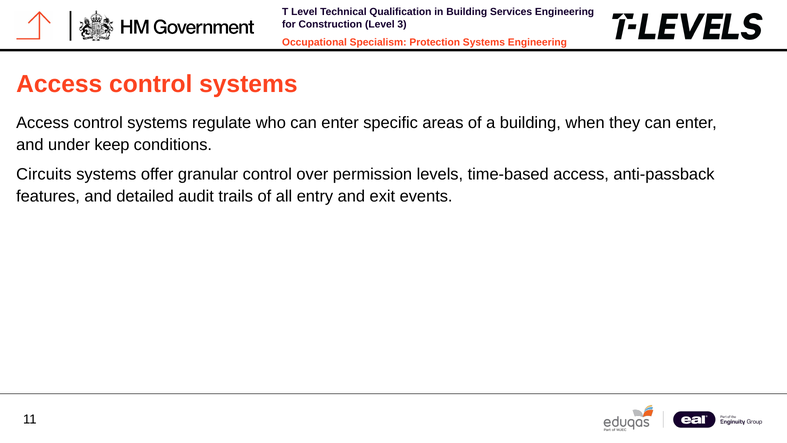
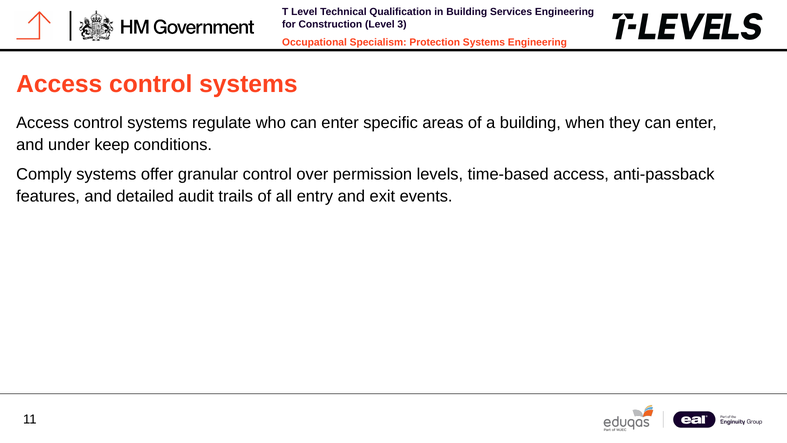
Circuits: Circuits -> Comply (44, 174)
